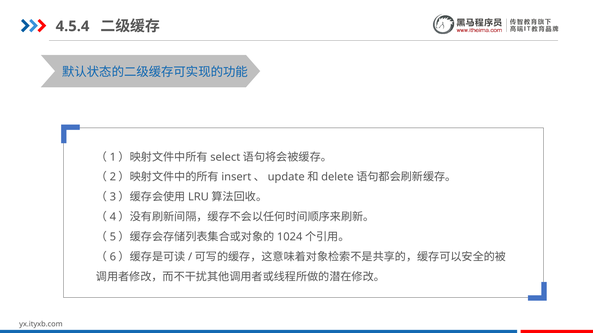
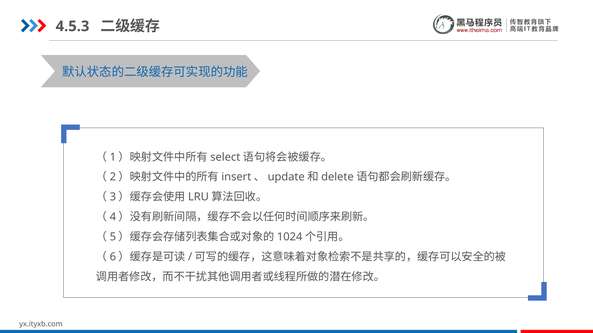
4.5.4: 4.5.4 -> 4.5.3 (72, 26)
